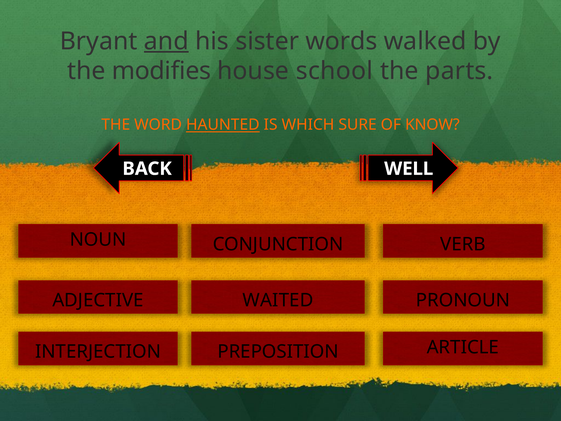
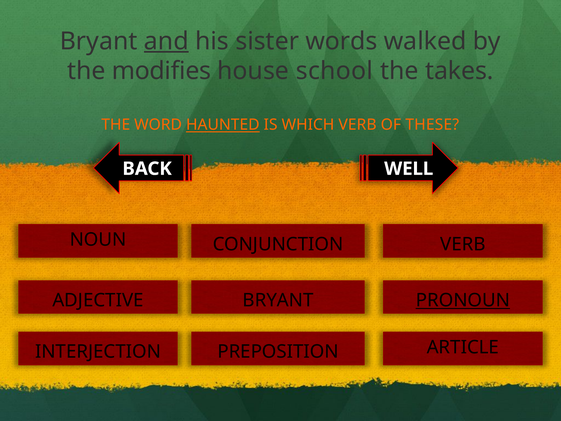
parts: parts -> takes (459, 71)
WHICH SURE: SURE -> VERB (358, 125)
KNOW: KNOW -> THESE (432, 125)
WAITED: WAITED -> BRYANT (278, 300)
PRONOUN underline: none -> present (463, 300)
